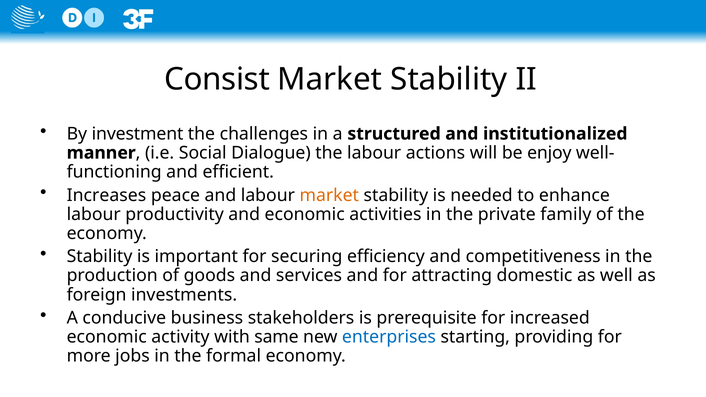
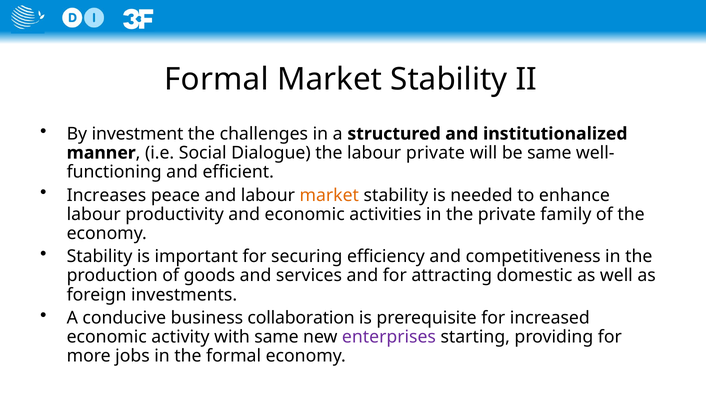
Consist: Consist -> Formal (217, 79)
labour actions: actions -> private (435, 153)
be enjoy: enjoy -> same (549, 153)
stakeholders: stakeholders -> collaboration (301, 318)
enterprises colour: blue -> purple (389, 337)
